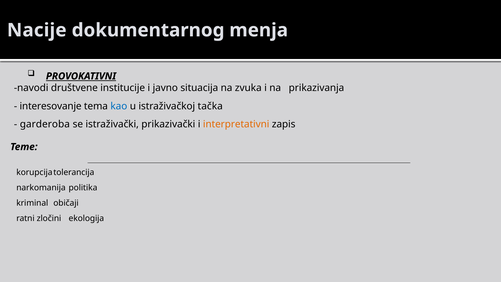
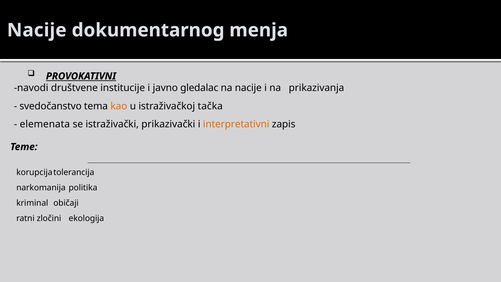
situacija: situacija -> gledalac (199, 88)
na zvuka: zvuka -> nacije (248, 88)
interesovanje: interesovanje -> svedočanstvo (51, 106)
kao colour: blue -> orange (119, 106)
garderoba: garderoba -> elemenata (45, 124)
